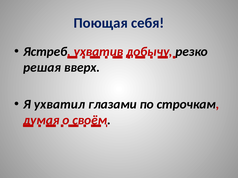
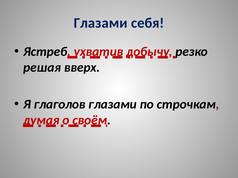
Поющая: Поющая -> Глазами (101, 23)
ухватил: ухватил -> глаголов (60, 105)
